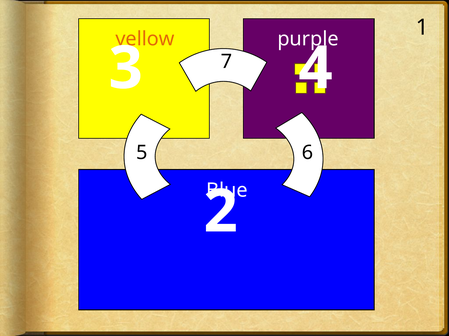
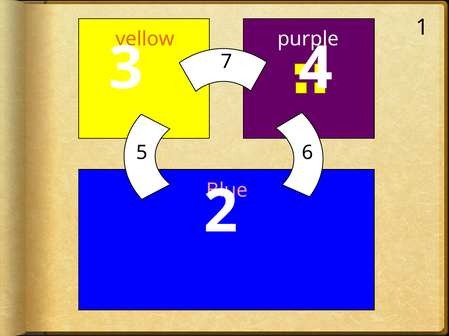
Blue colour: white -> pink (227, 191)
